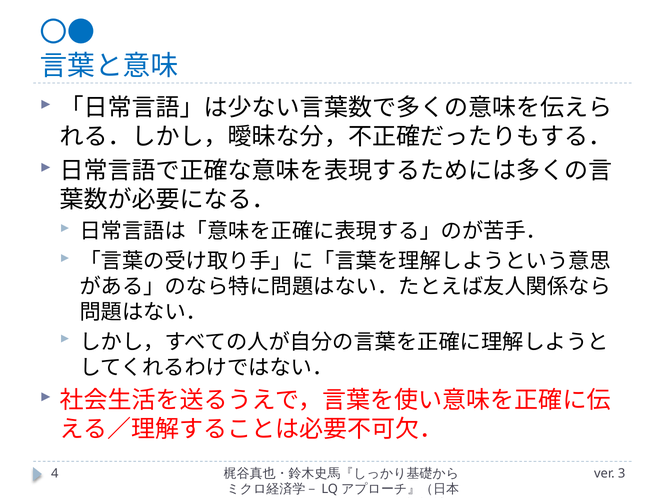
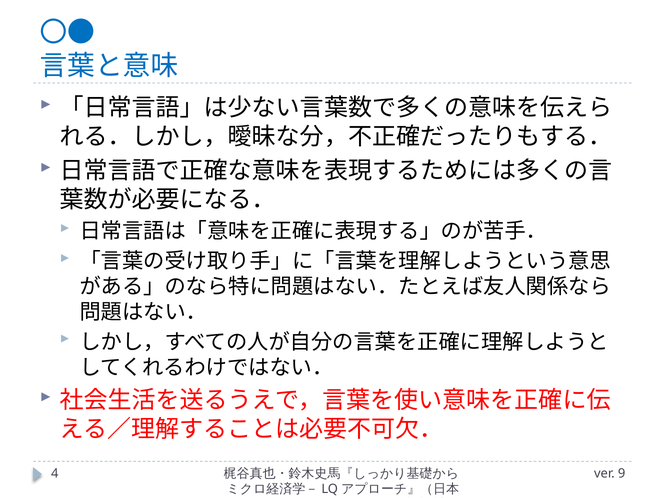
3: 3 -> 9 (622, 474)
